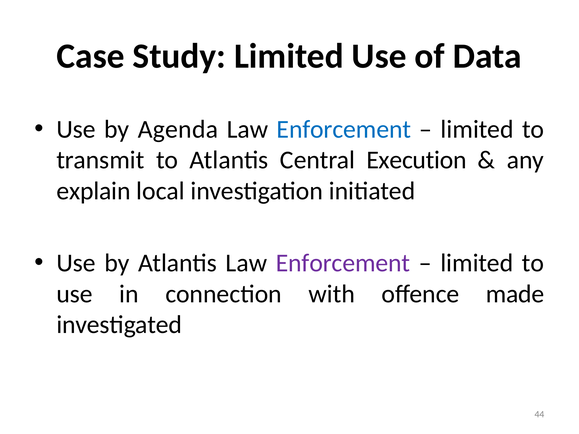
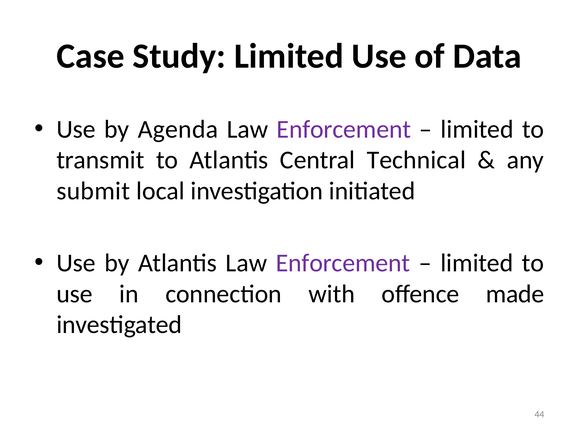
Enforcement colour: blue -> purple (344, 129)
Execution: Execution -> Technical (416, 160)
explain: explain -> submit (93, 191)
